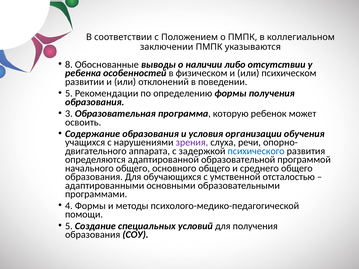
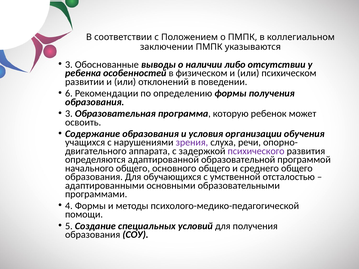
8: 8 -> 3 (69, 65)
5: 5 -> 6 (69, 93)
психического colour: blue -> purple (256, 151)
